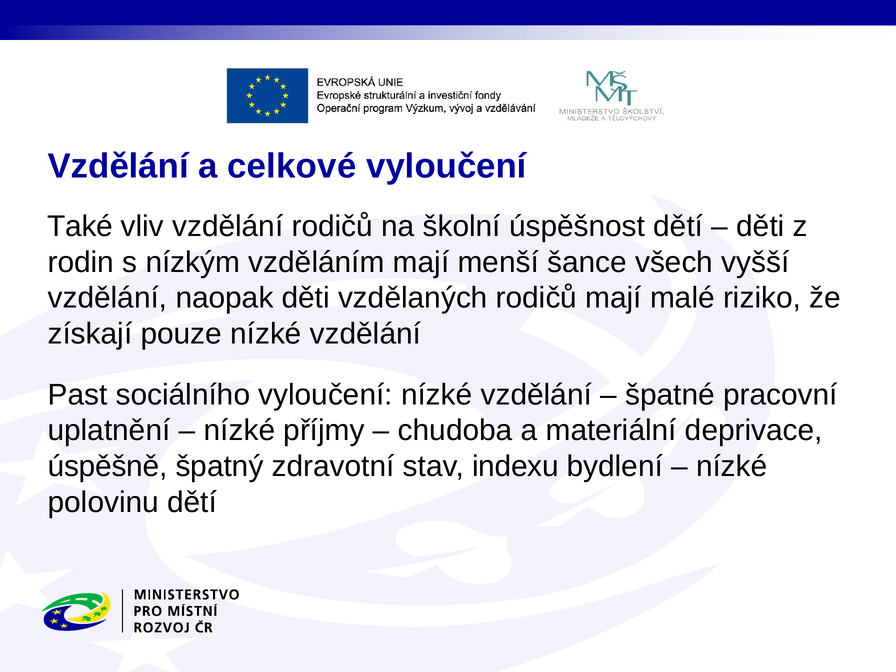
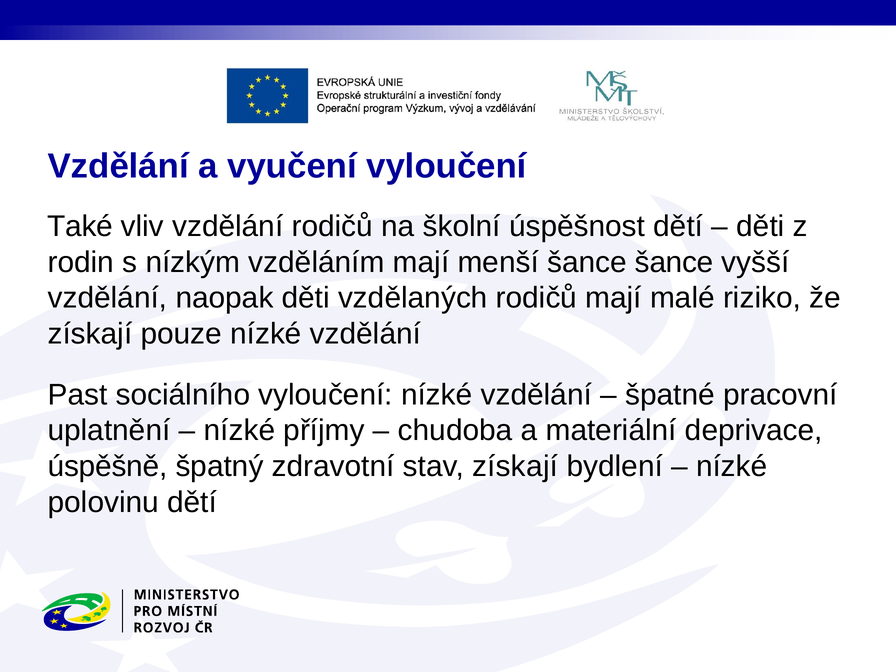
celkové: celkové -> vyučení (292, 166)
šance všech: všech -> šance (674, 262)
stav indexu: indexu -> získají (515, 466)
